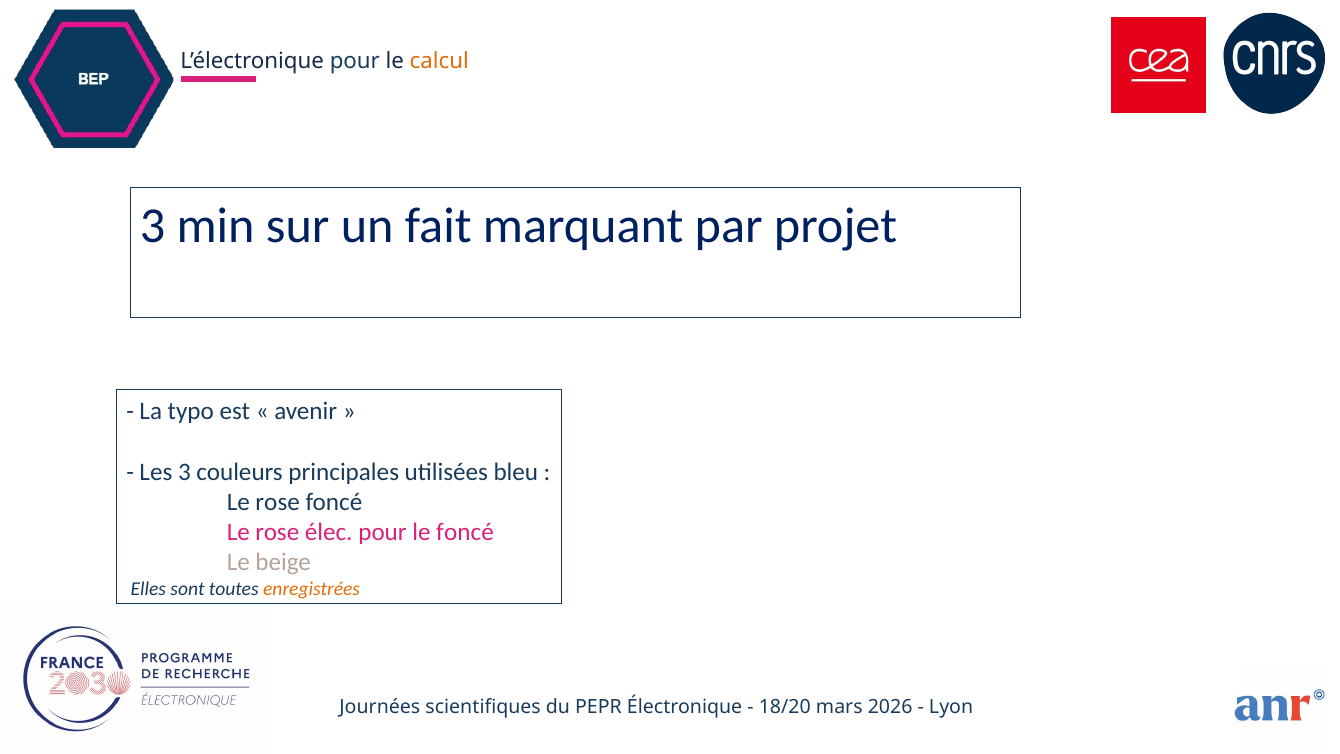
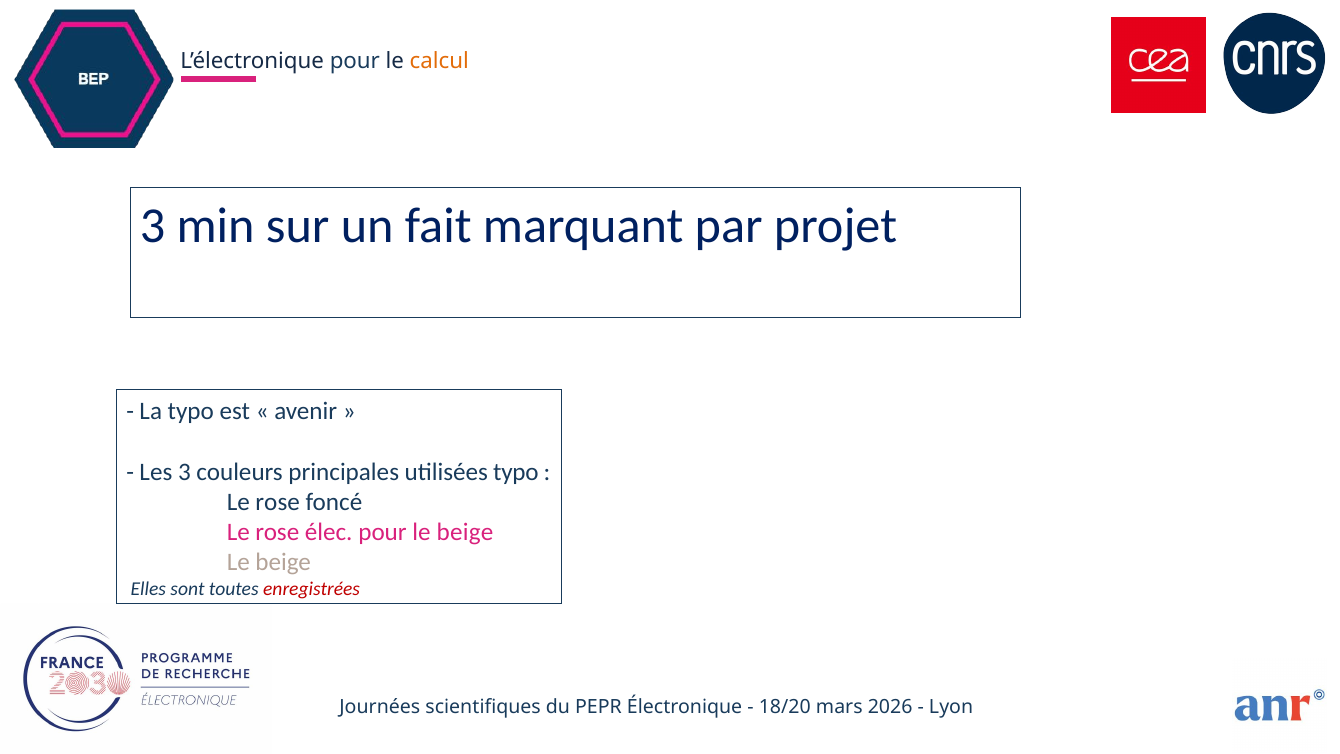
utilisées bleu: bleu -> typo (516, 472)
pour le foncé: foncé -> beige (465, 532)
enregistrées colour: orange -> red (312, 588)
